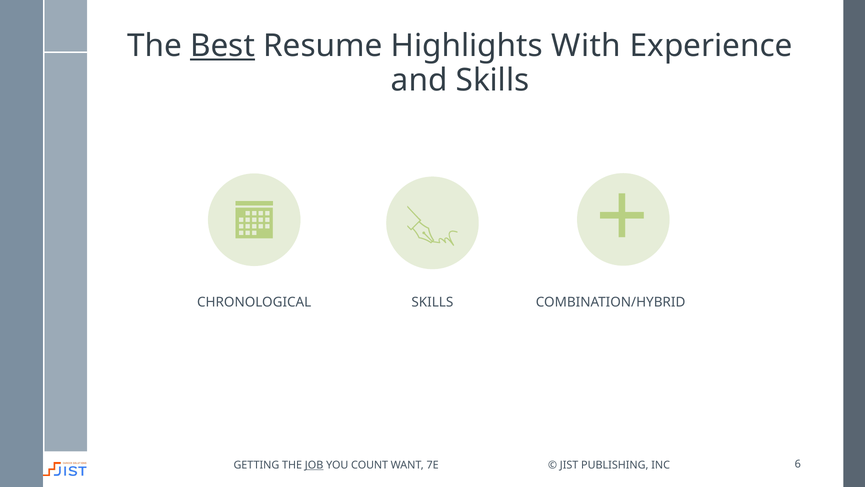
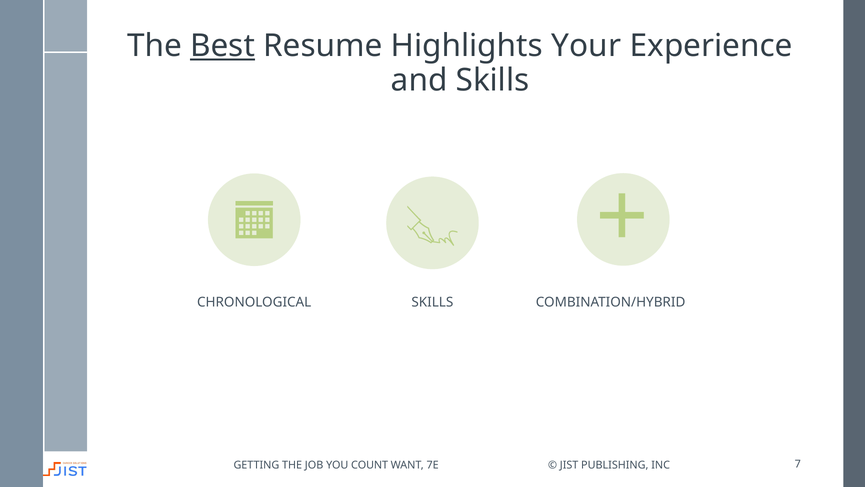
With: With -> Your (586, 46)
JOB underline: present -> none (314, 465)
6: 6 -> 7 (798, 464)
